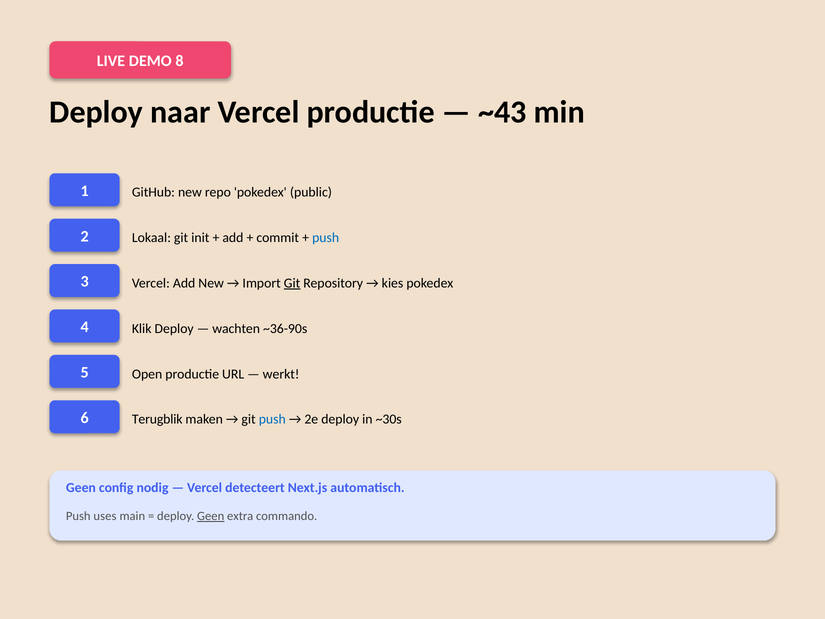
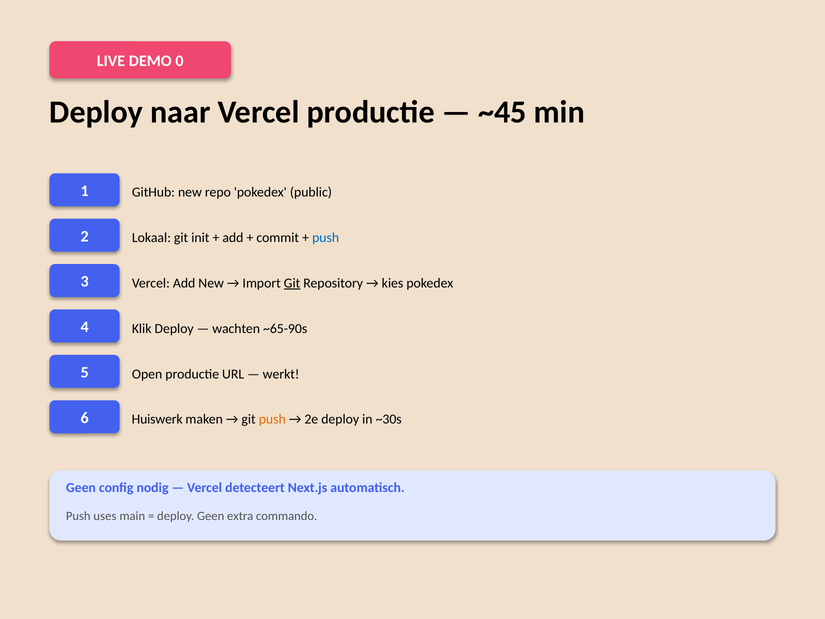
8: 8 -> 0 (179, 61)
~43: ~43 -> ~45 (502, 112)
~36-90s: ~36-90s -> ~65-90s (285, 328)
Terugblik: Terugblik -> Huiswerk (157, 419)
push colour: blue -> orange (272, 419)
Geen underline: present -> none (211, 516)
